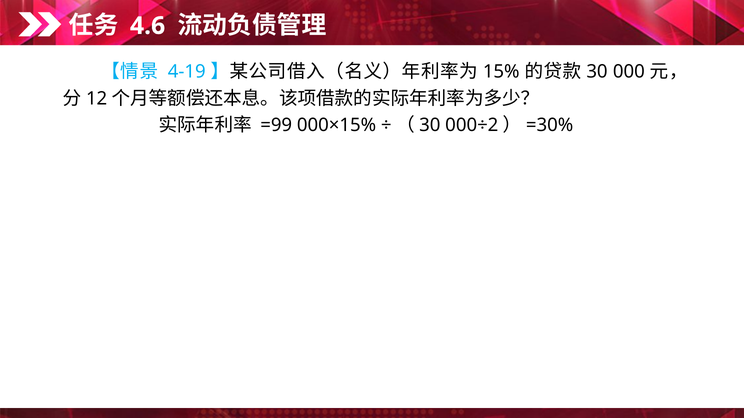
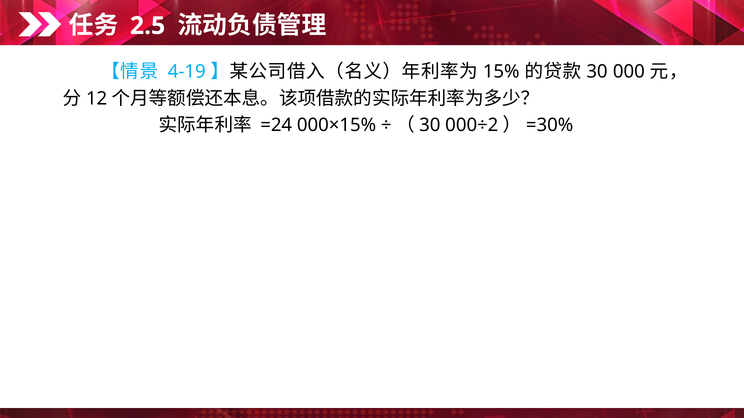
4.6: 4.6 -> 2.5 (148, 26)
=99: =99 -> =24 (276, 125)
